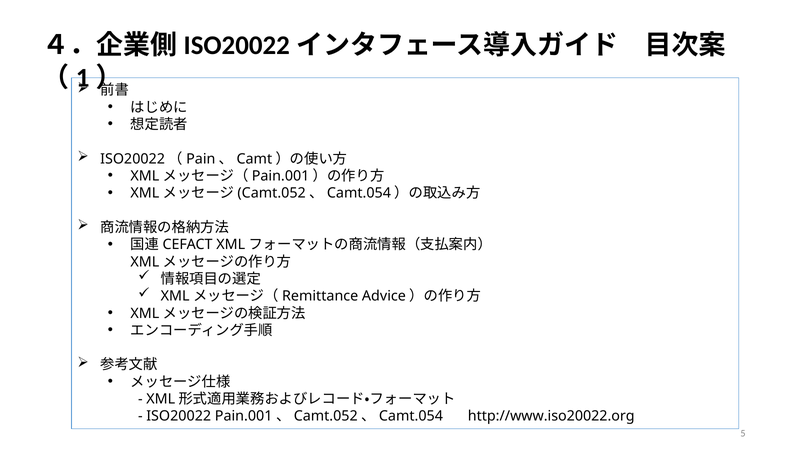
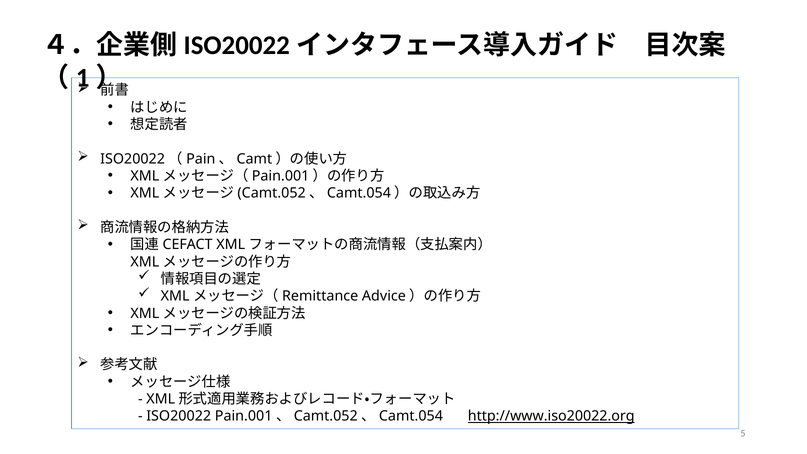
http://www.iso20022.org underline: none -> present (551, 416)
